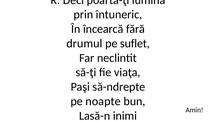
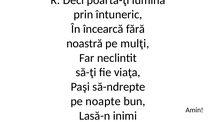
drumul: drumul -> noastră (85, 43)
suflet: suflet -> mulţi (135, 43)
